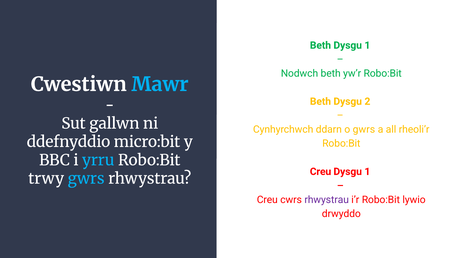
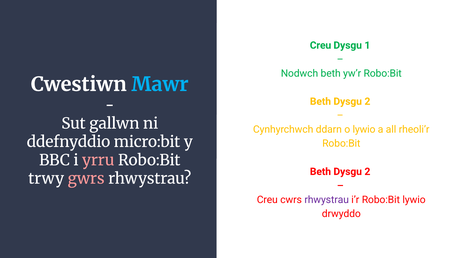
Beth: Beth -> Creu (321, 45)
o gwrs: gwrs -> lywio (364, 130)
yrru colour: light blue -> pink (98, 160)
Creu: Creu -> Beth (320, 172)
1: 1 -> 2 (367, 172)
gwrs colour: light blue -> pink (86, 179)
